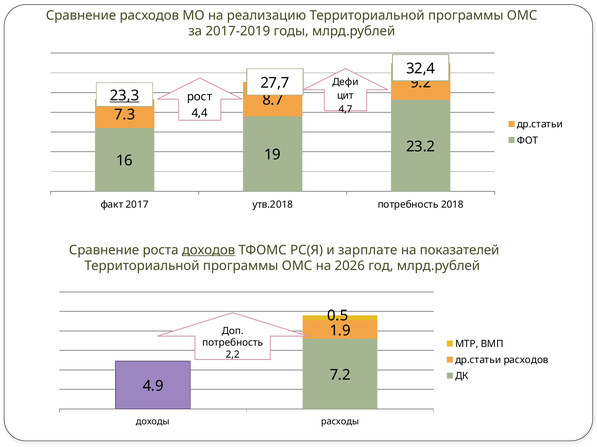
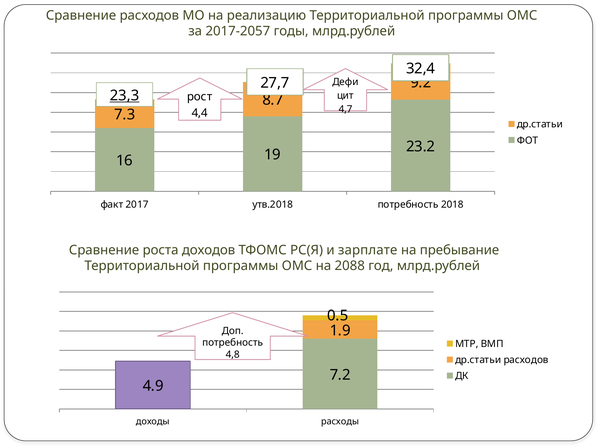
2017-2019: 2017-2019 -> 2017-2057 (238, 31)
доходов underline: present -> none (209, 250)
показателей: показателей -> пребывание (459, 250)
2026: 2026 -> 2088 (350, 266)
2,2: 2,2 -> 4,8 (233, 355)
